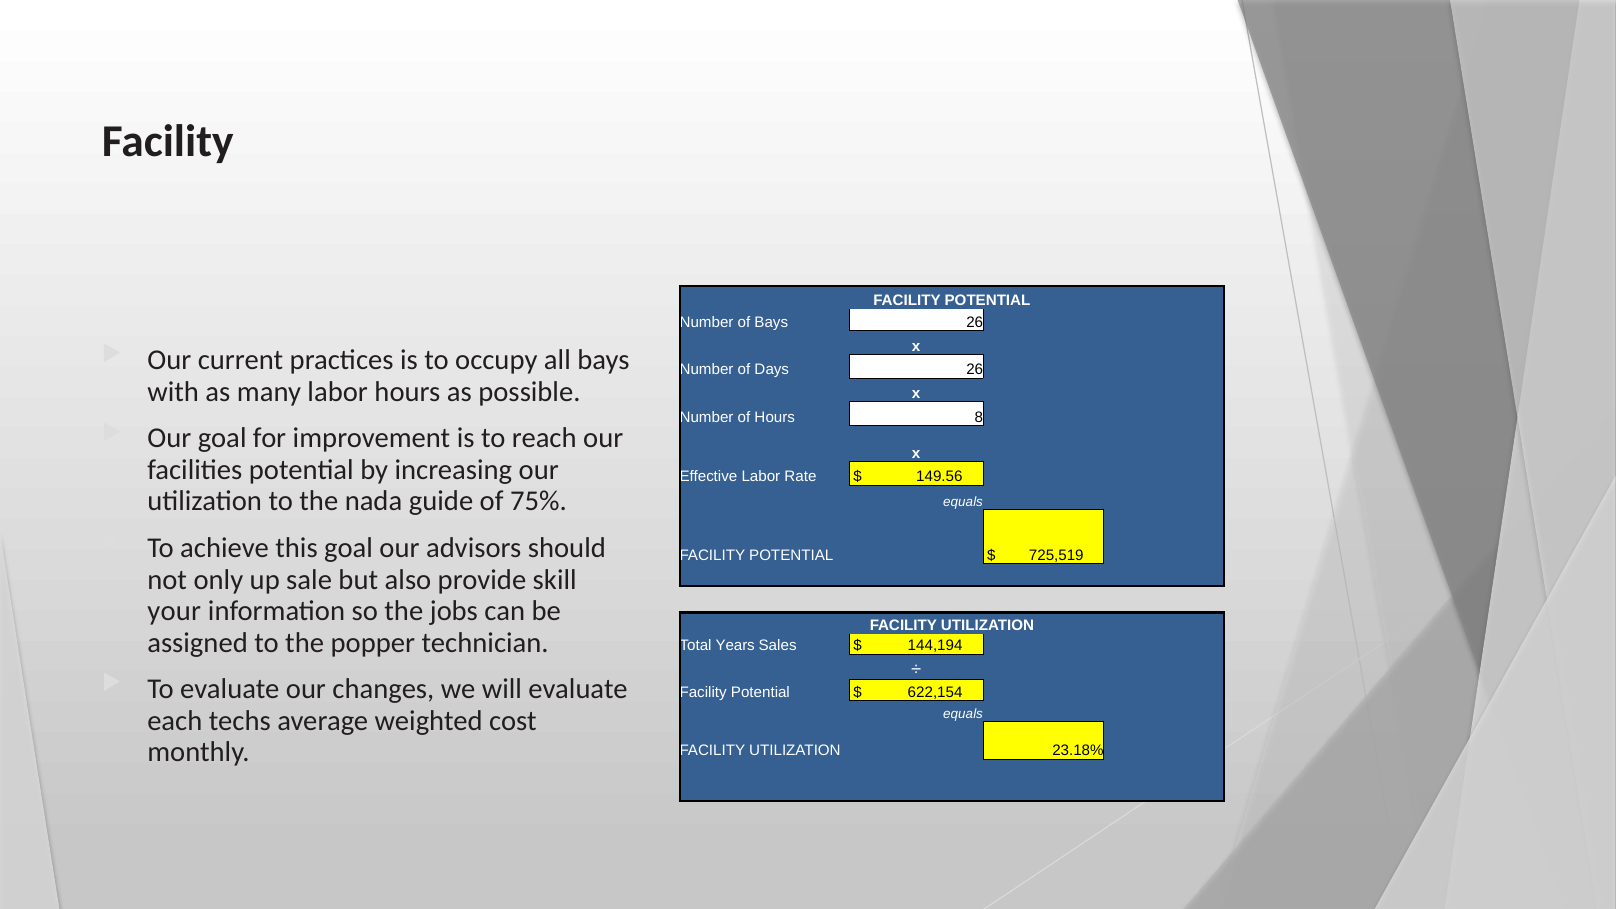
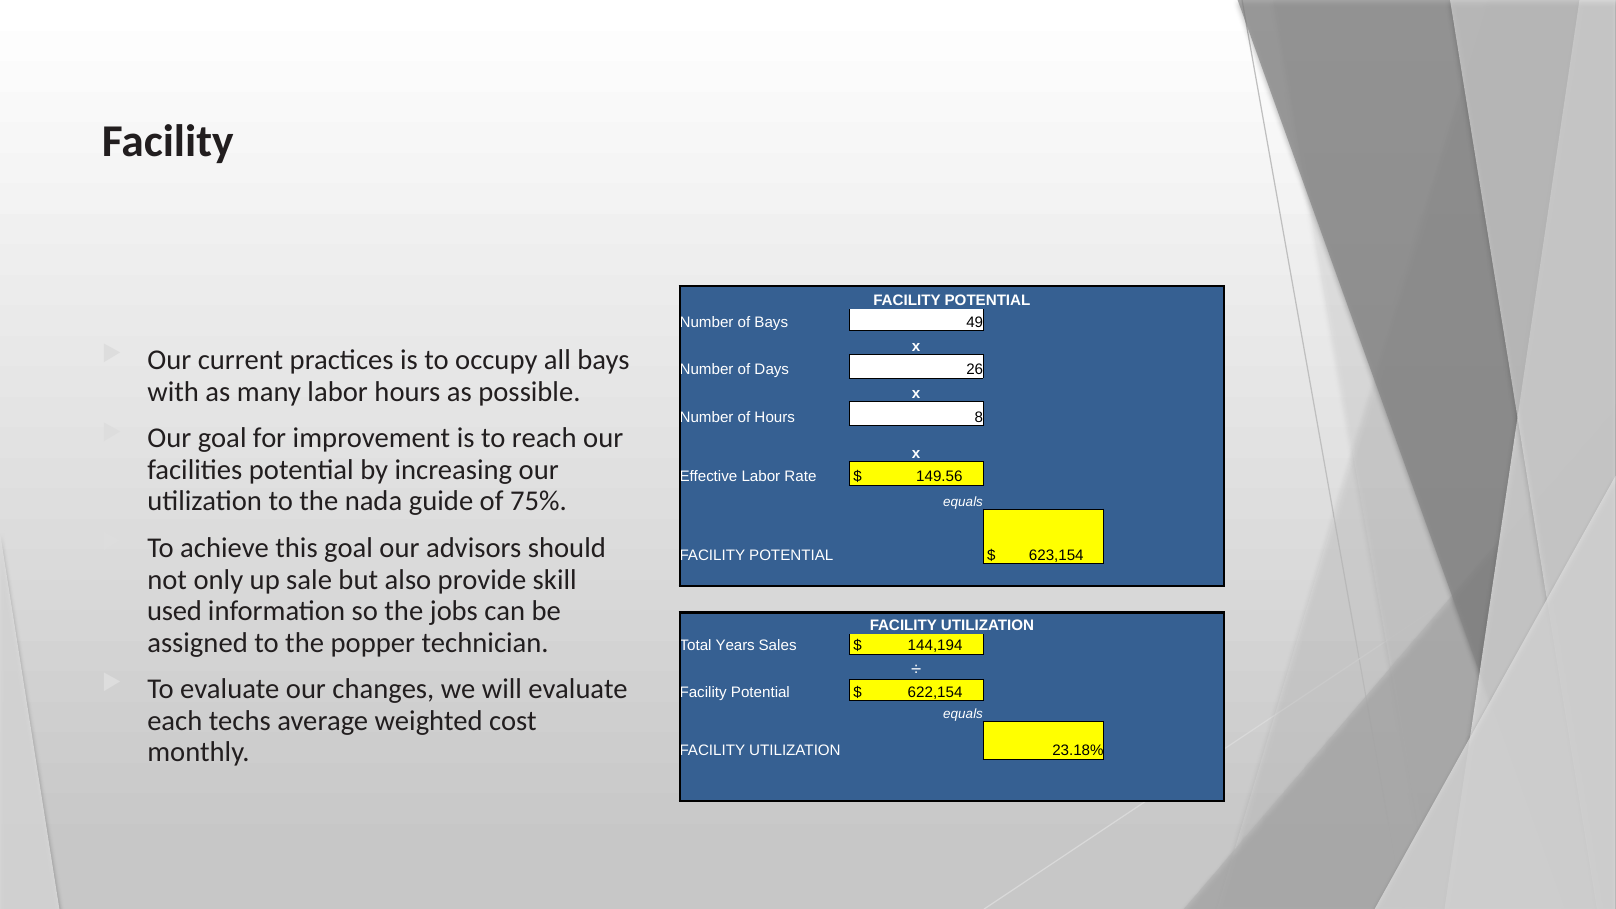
Bays 26: 26 -> 49 (975, 322)
725,519: 725,519 -> 623,154 (1056, 556)
your: your -> used (175, 611)
